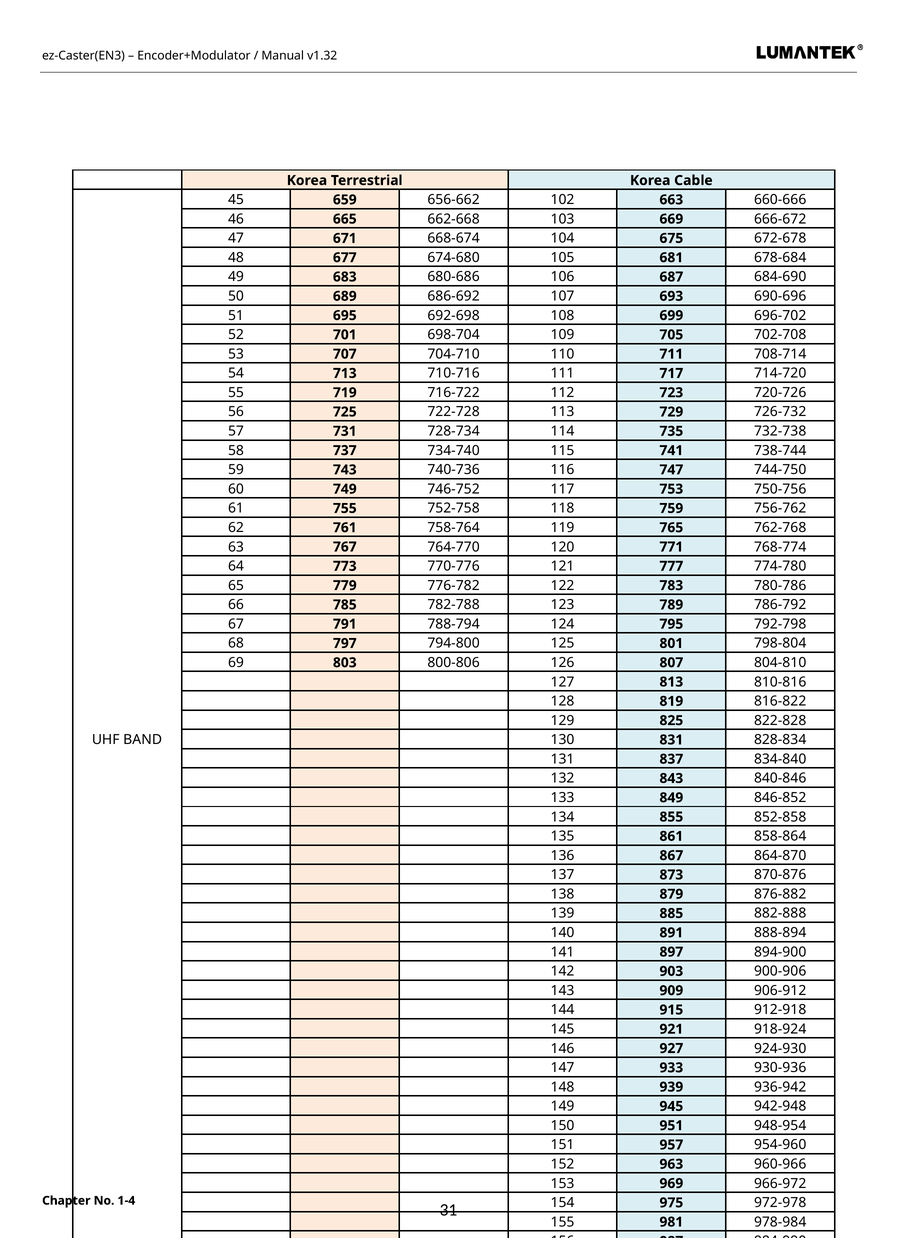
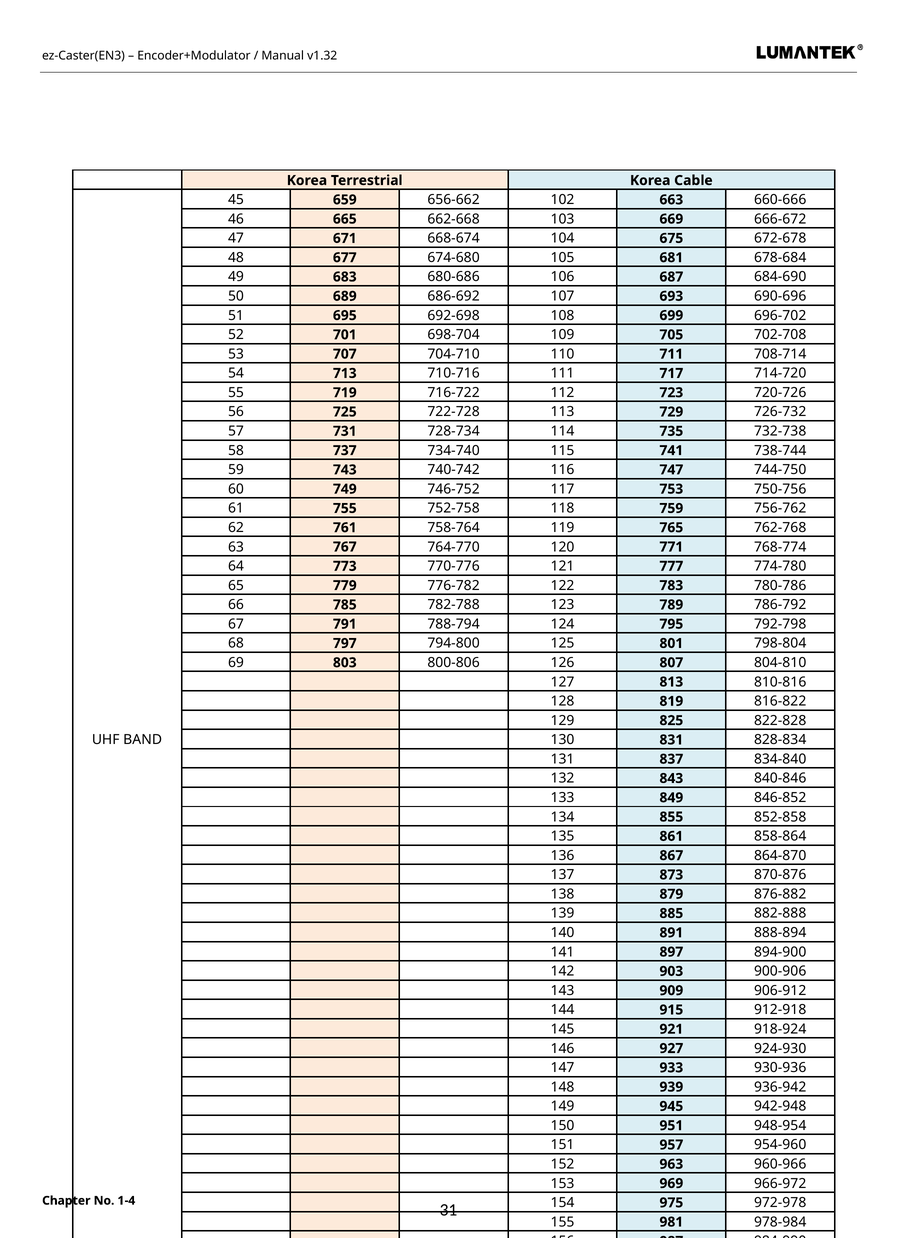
740-736: 740-736 -> 740-742 (454, 470)
